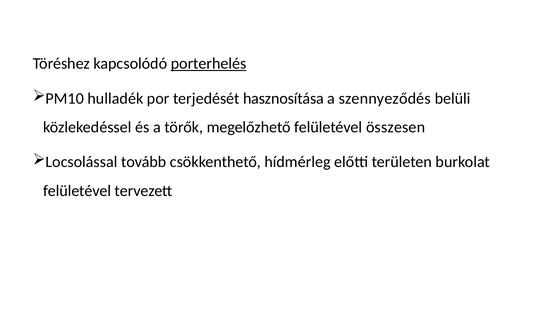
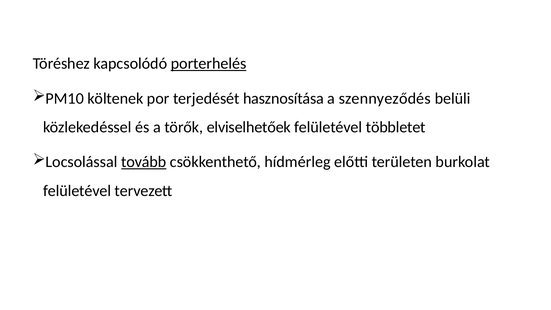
hulladék: hulladék -> költenek (115, 98)
megelőzhető: megelőzhető -> elviselhetőek (249, 127)
összesen: összesen -> többletet (396, 127)
tovább underline: none -> present (144, 162)
